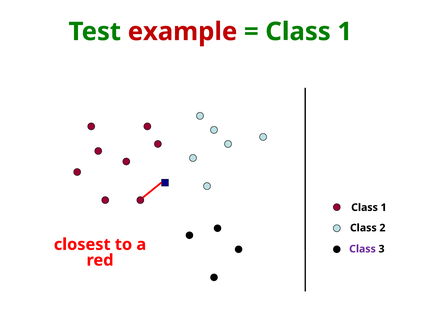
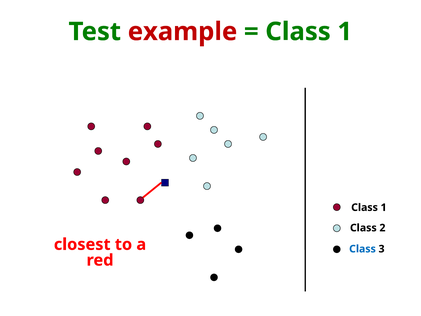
Class colour: purple -> blue (362, 249)
